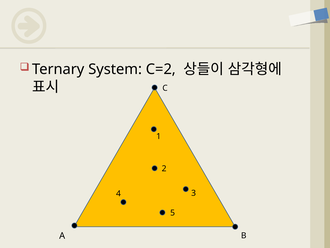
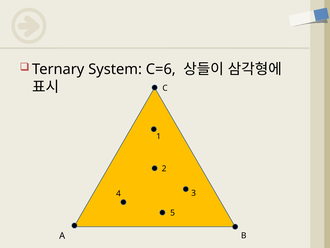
C=2: C=2 -> C=6 (161, 69)
